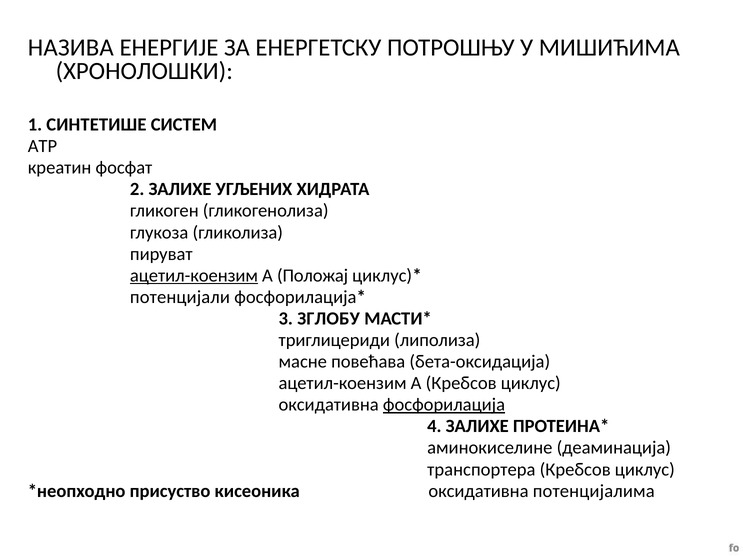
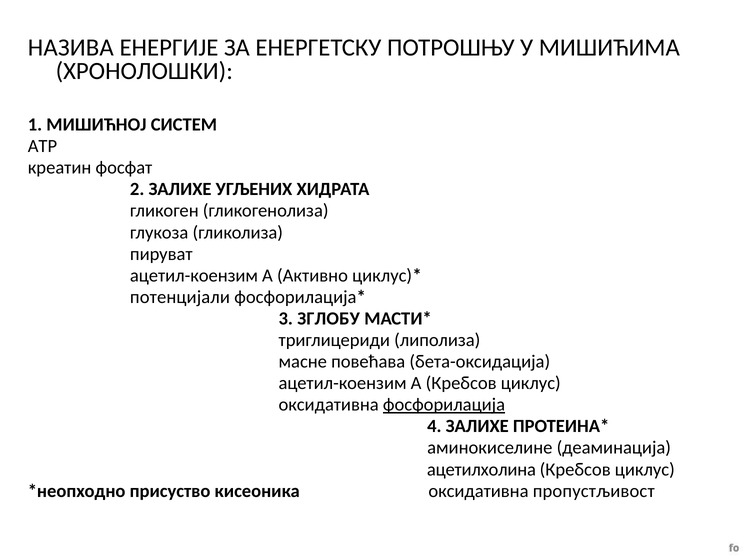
СИНТЕТИШЕ: СИНТЕТИШЕ -> МИШИЋНОЈ (96, 125)
ацетил-коензим underline: present -> none (194, 276)
Положај: Положај -> Активно (313, 276)
транспортера: транспортера -> ацетилхолина (481, 470)
потенцијалима: потенцијалима -> пропустљивост (594, 491)
